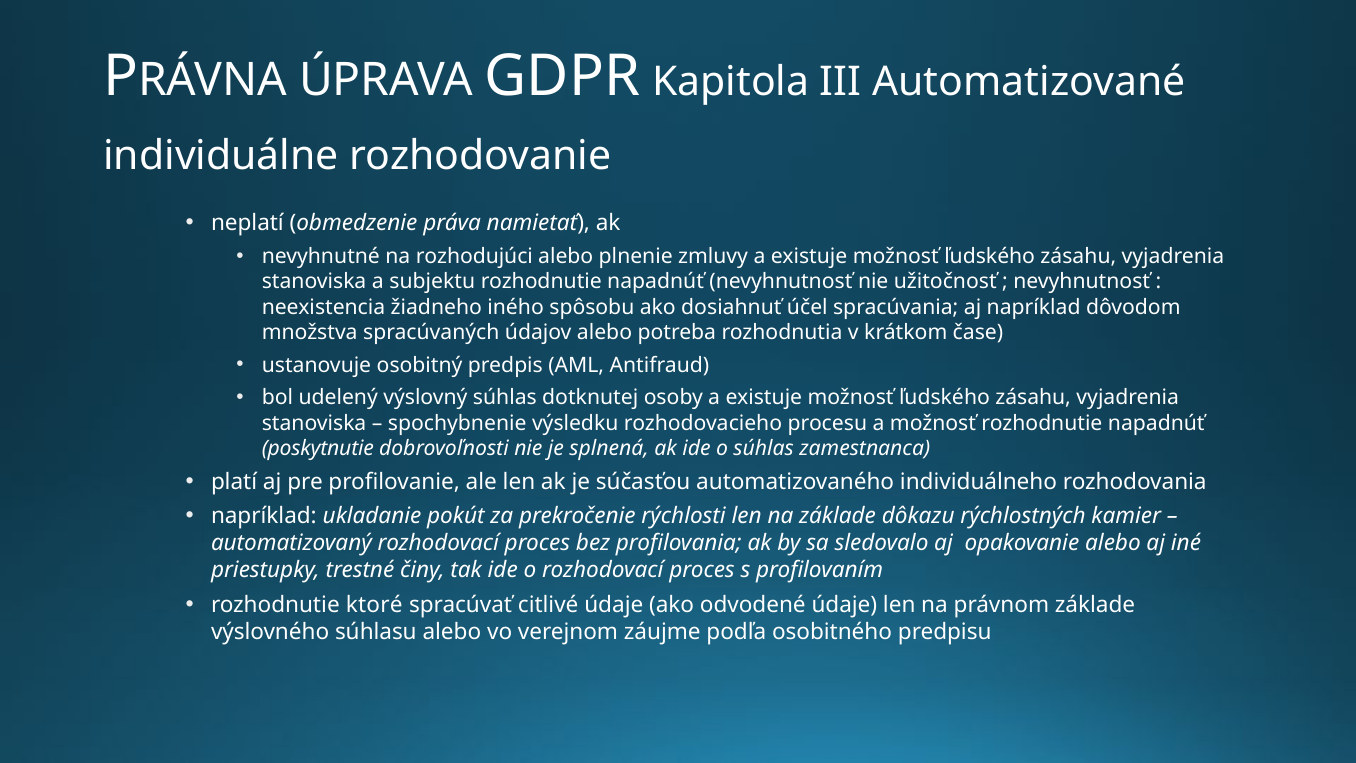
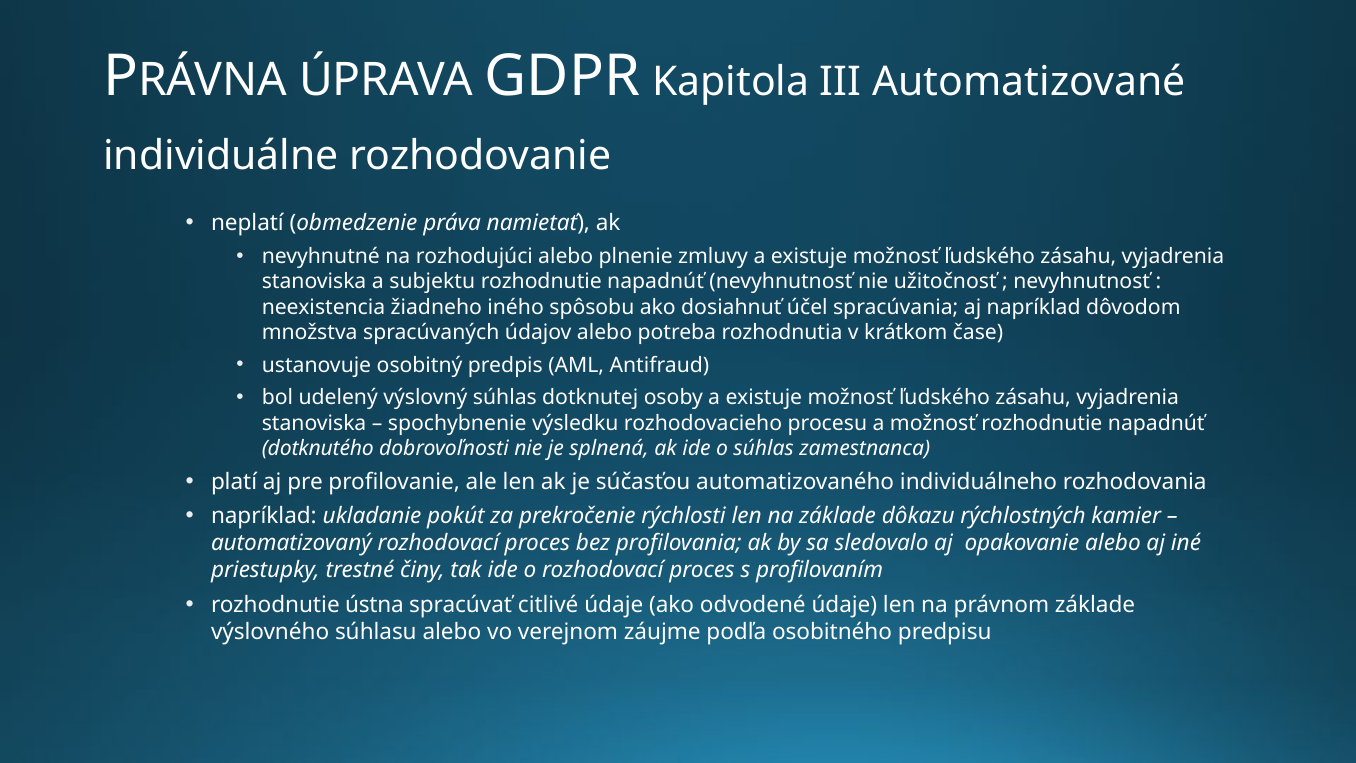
poskytnutie: poskytnutie -> dotknutého (318, 449)
ktoré: ktoré -> ústna (374, 604)
